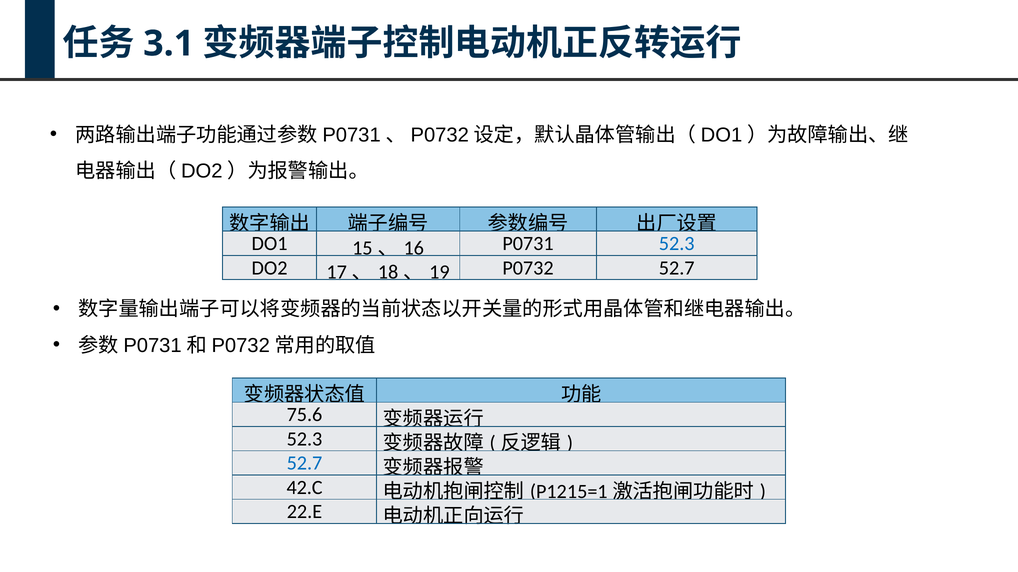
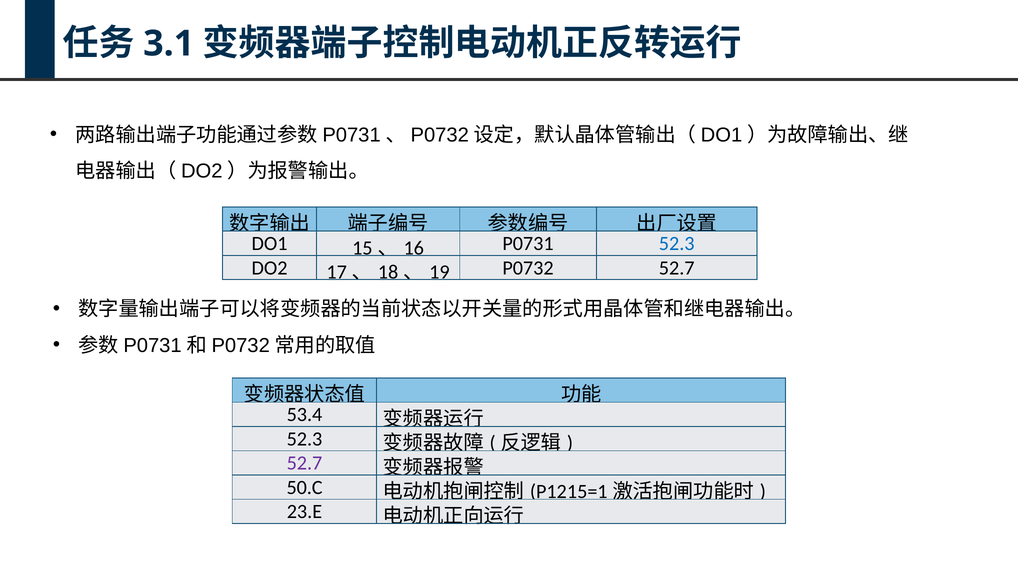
75.6: 75.6 -> 53.4 (304, 415)
52.7 colour: blue -> purple (304, 464)
42.C: 42.C -> 50.C (305, 488)
22.E: 22.E -> 23.E (304, 512)
